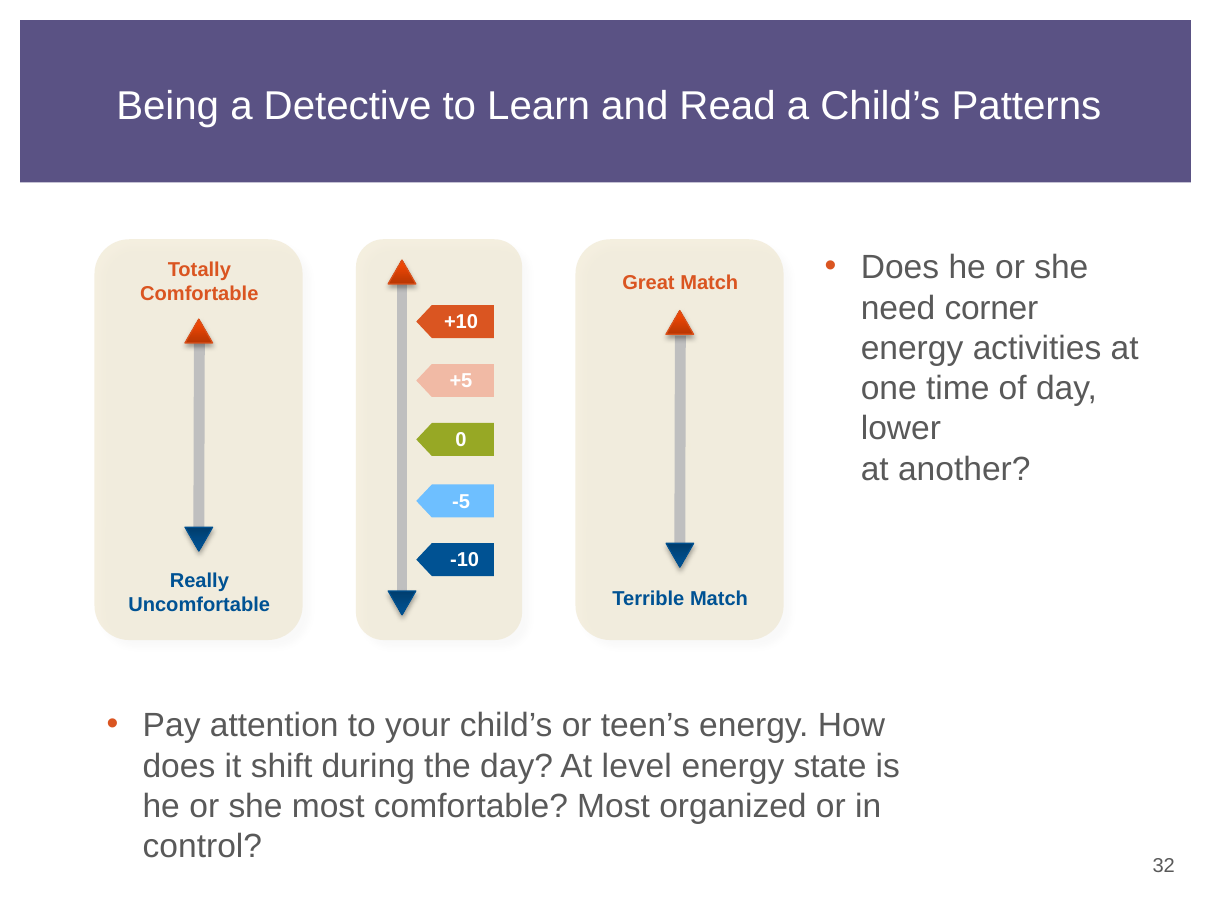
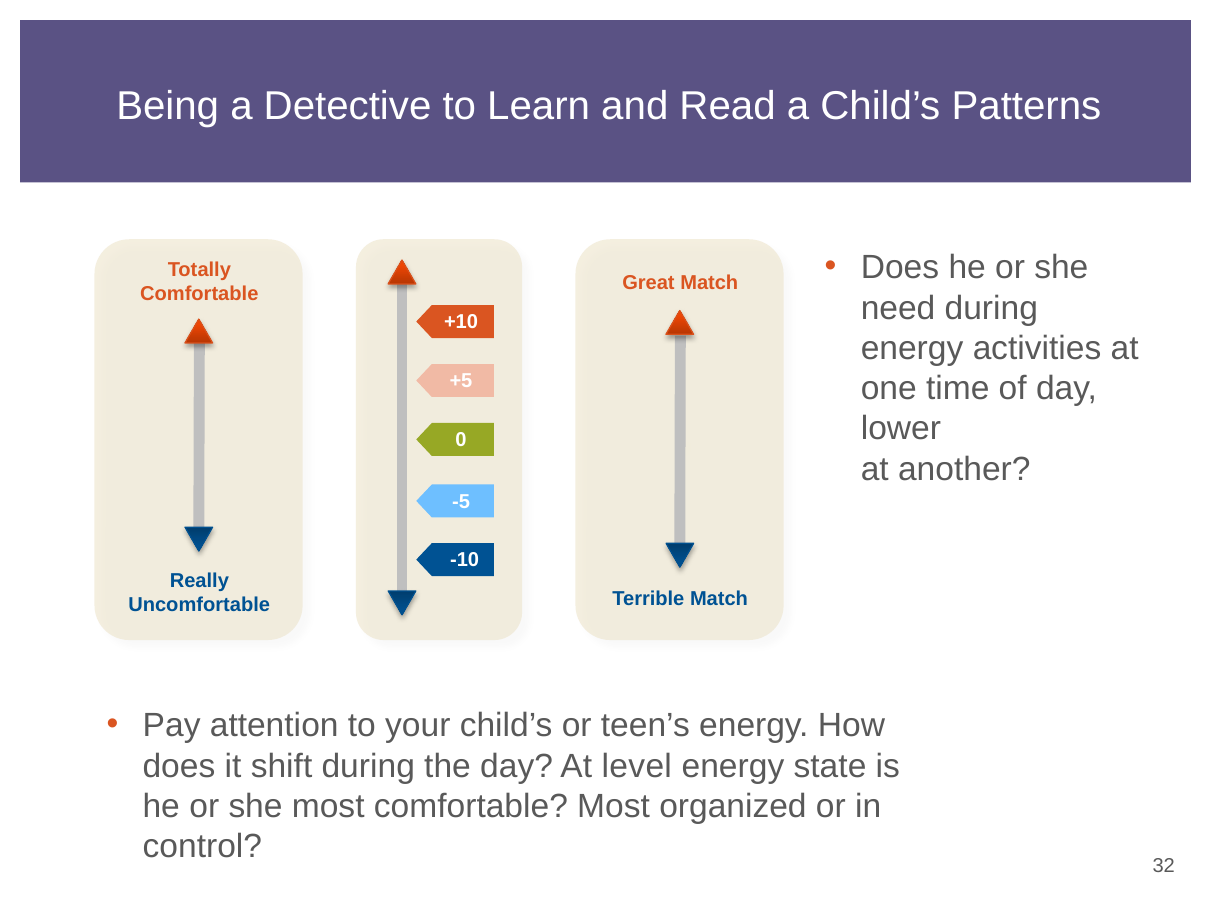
need corner: corner -> during (991, 308)
